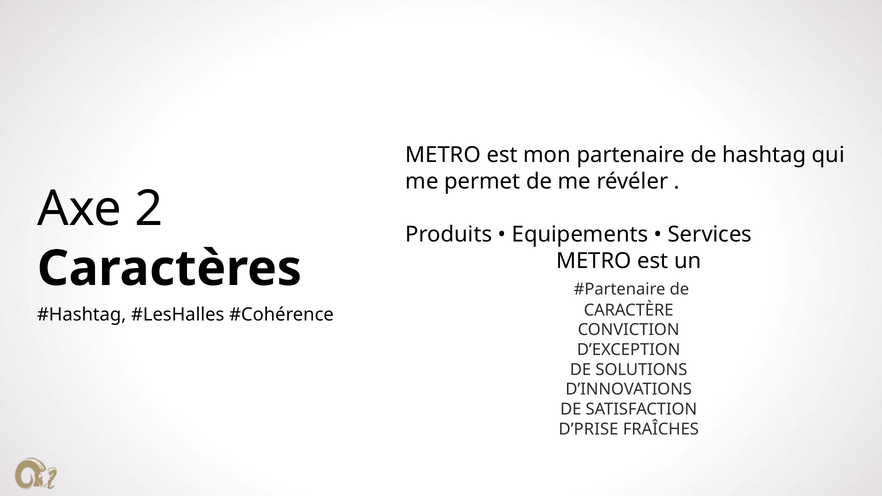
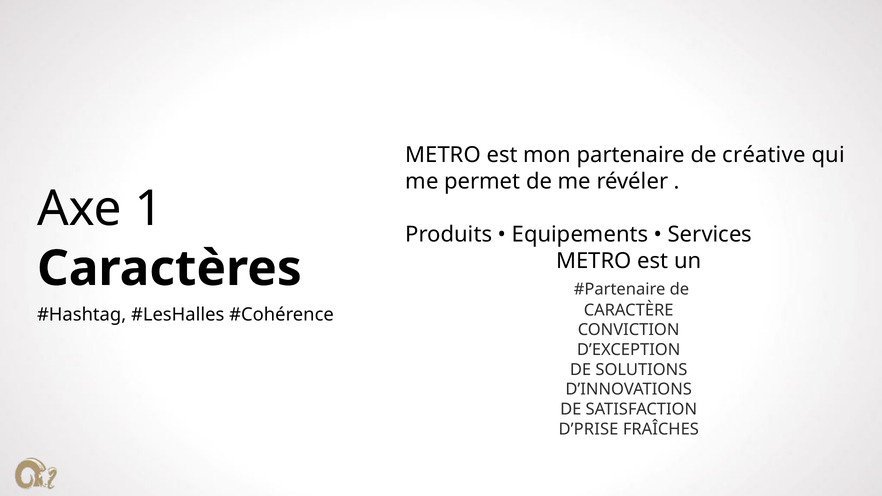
hashtag: hashtag -> créative (764, 155)
2: 2 -> 1 (149, 209)
